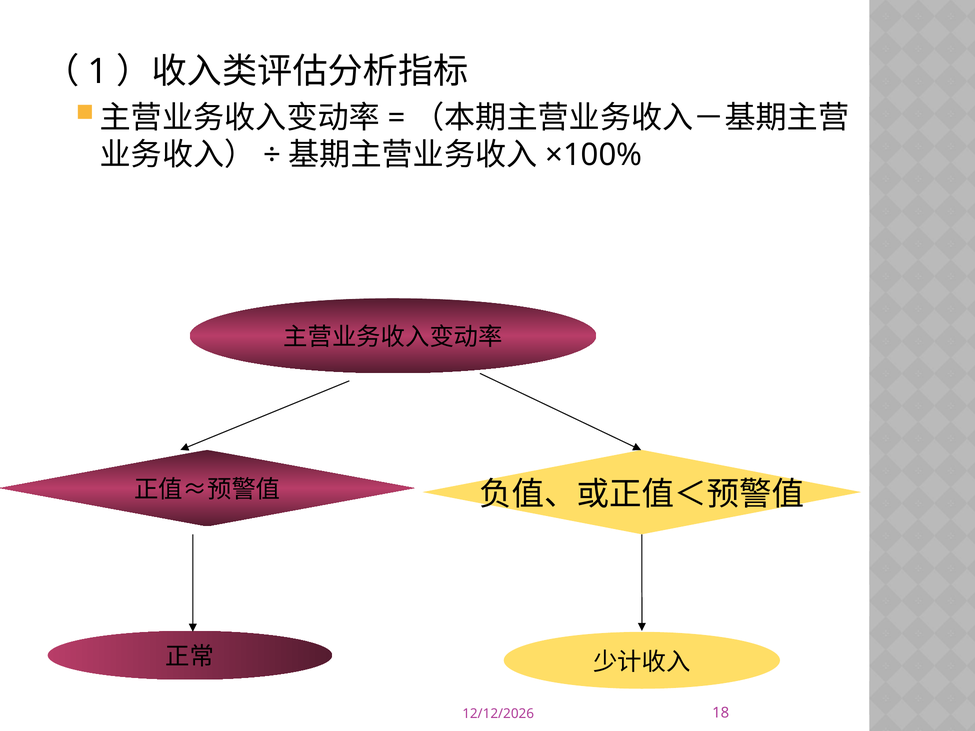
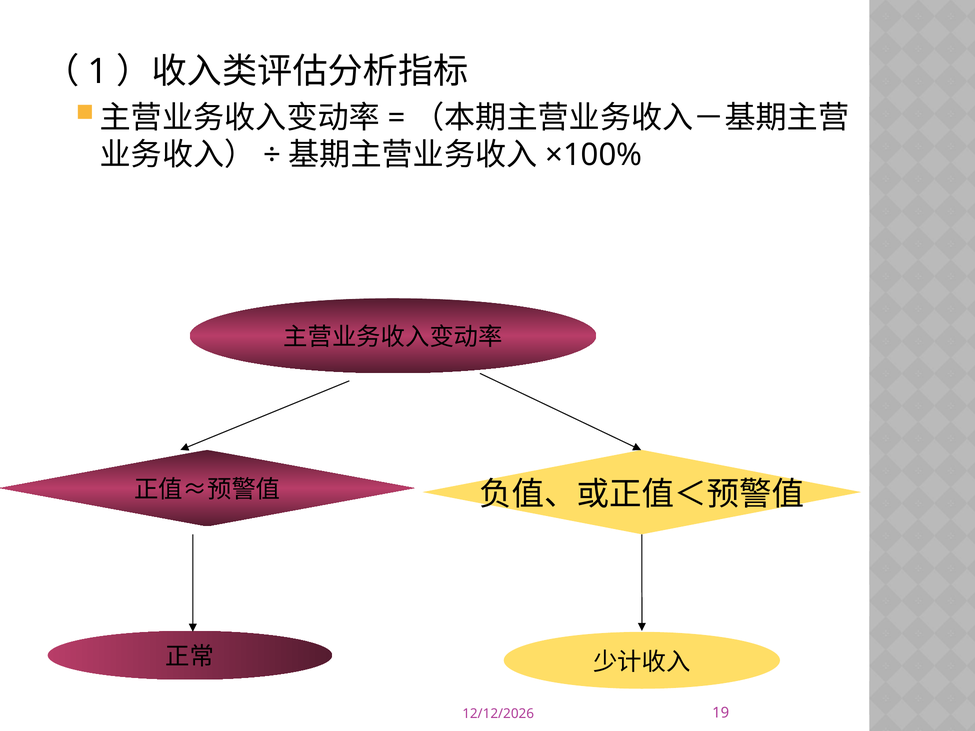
18: 18 -> 19 (721, 713)
